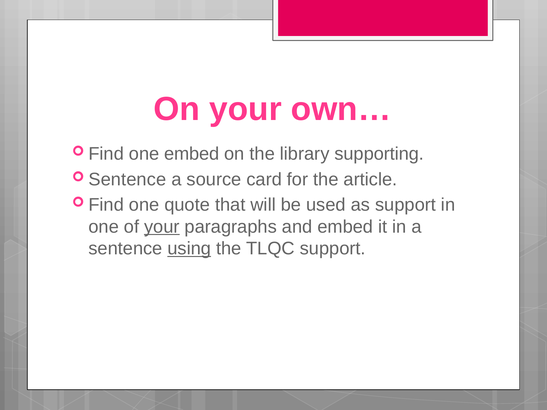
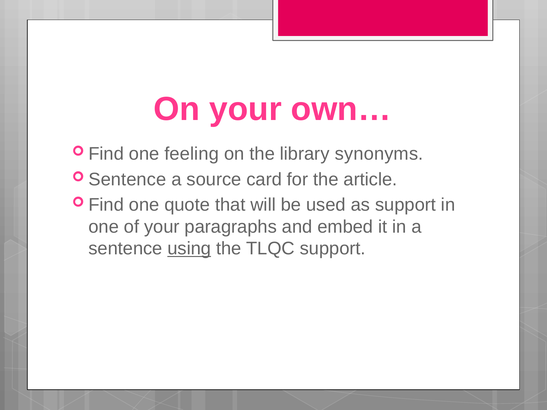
one embed: embed -> feeling (192, 154)
supporting: supporting -> synonyms (379, 154)
your underline: present -> none (162, 227)
